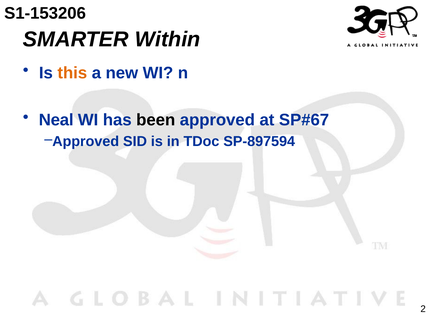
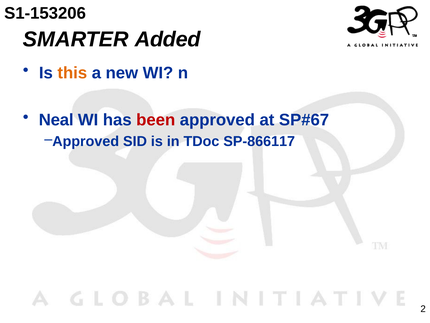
Within: Within -> Added (168, 39)
been colour: black -> red (156, 120)
SP-897594: SP-897594 -> SP-866117 (259, 141)
